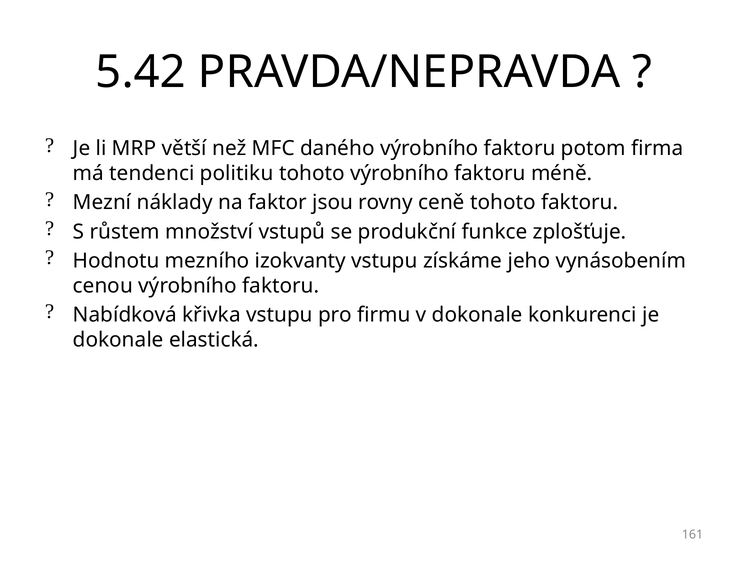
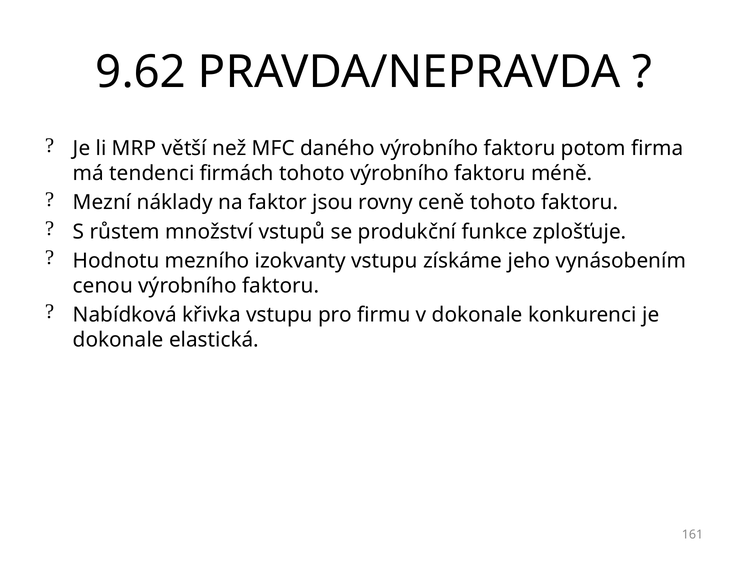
5.42: 5.42 -> 9.62 (141, 72)
politiku: politiku -> firmách (237, 174)
